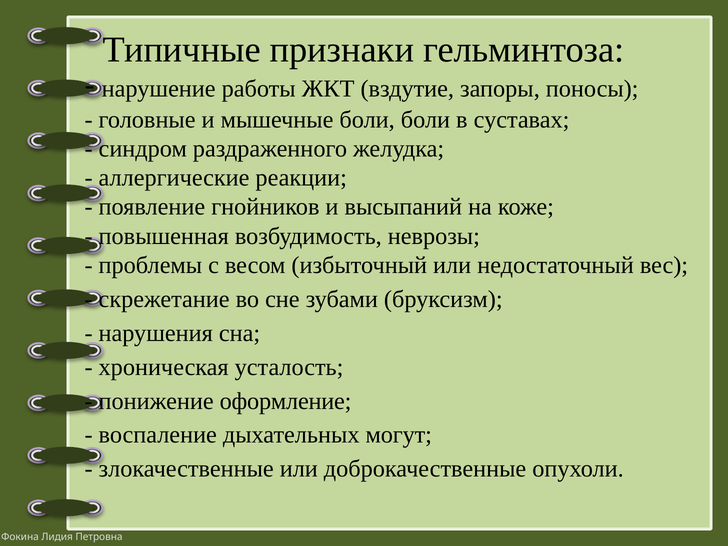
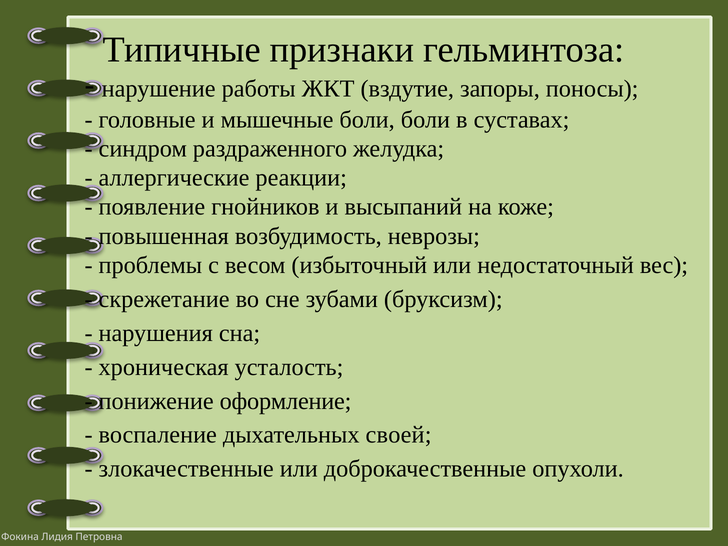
могут: могут -> своей (399, 435)
